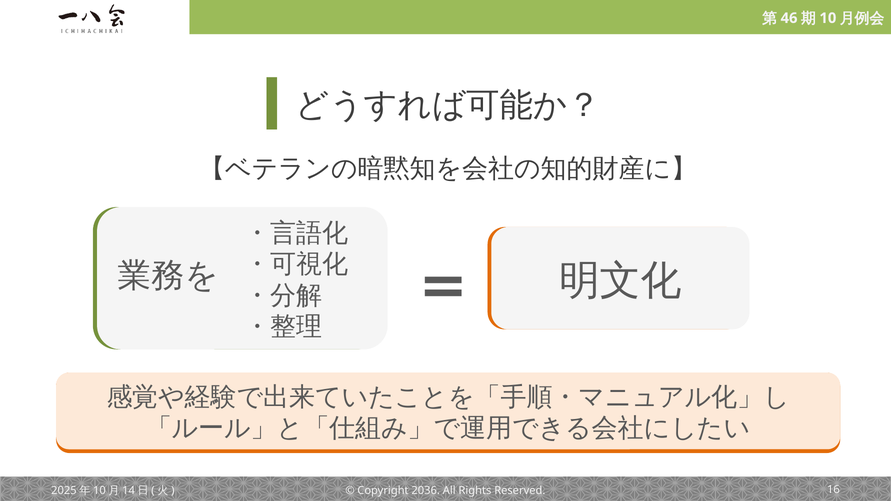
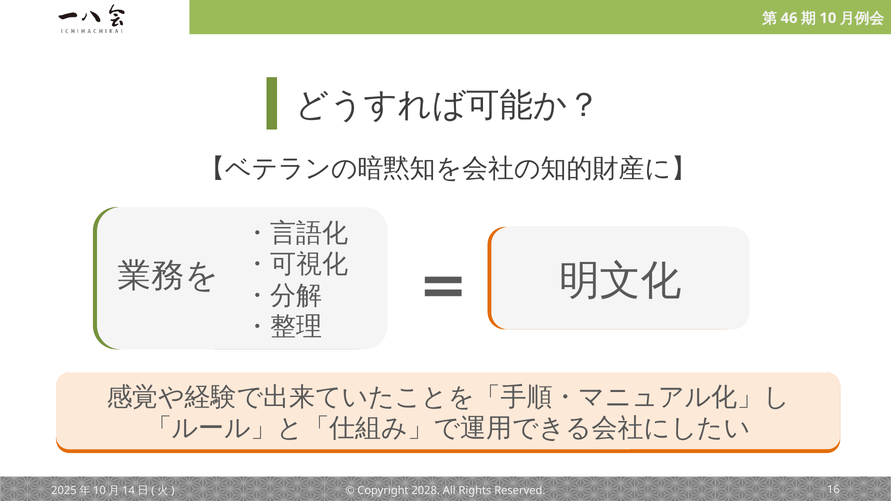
2036: 2036 -> 2028 (426, 491)
